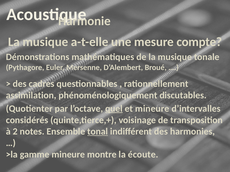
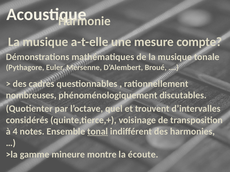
assimilation: assimilation -> nombreuses (31, 95)
quel underline: present -> none (114, 109)
et mineure: mineure -> trouvent (152, 109)
2: 2 -> 4 (15, 132)
